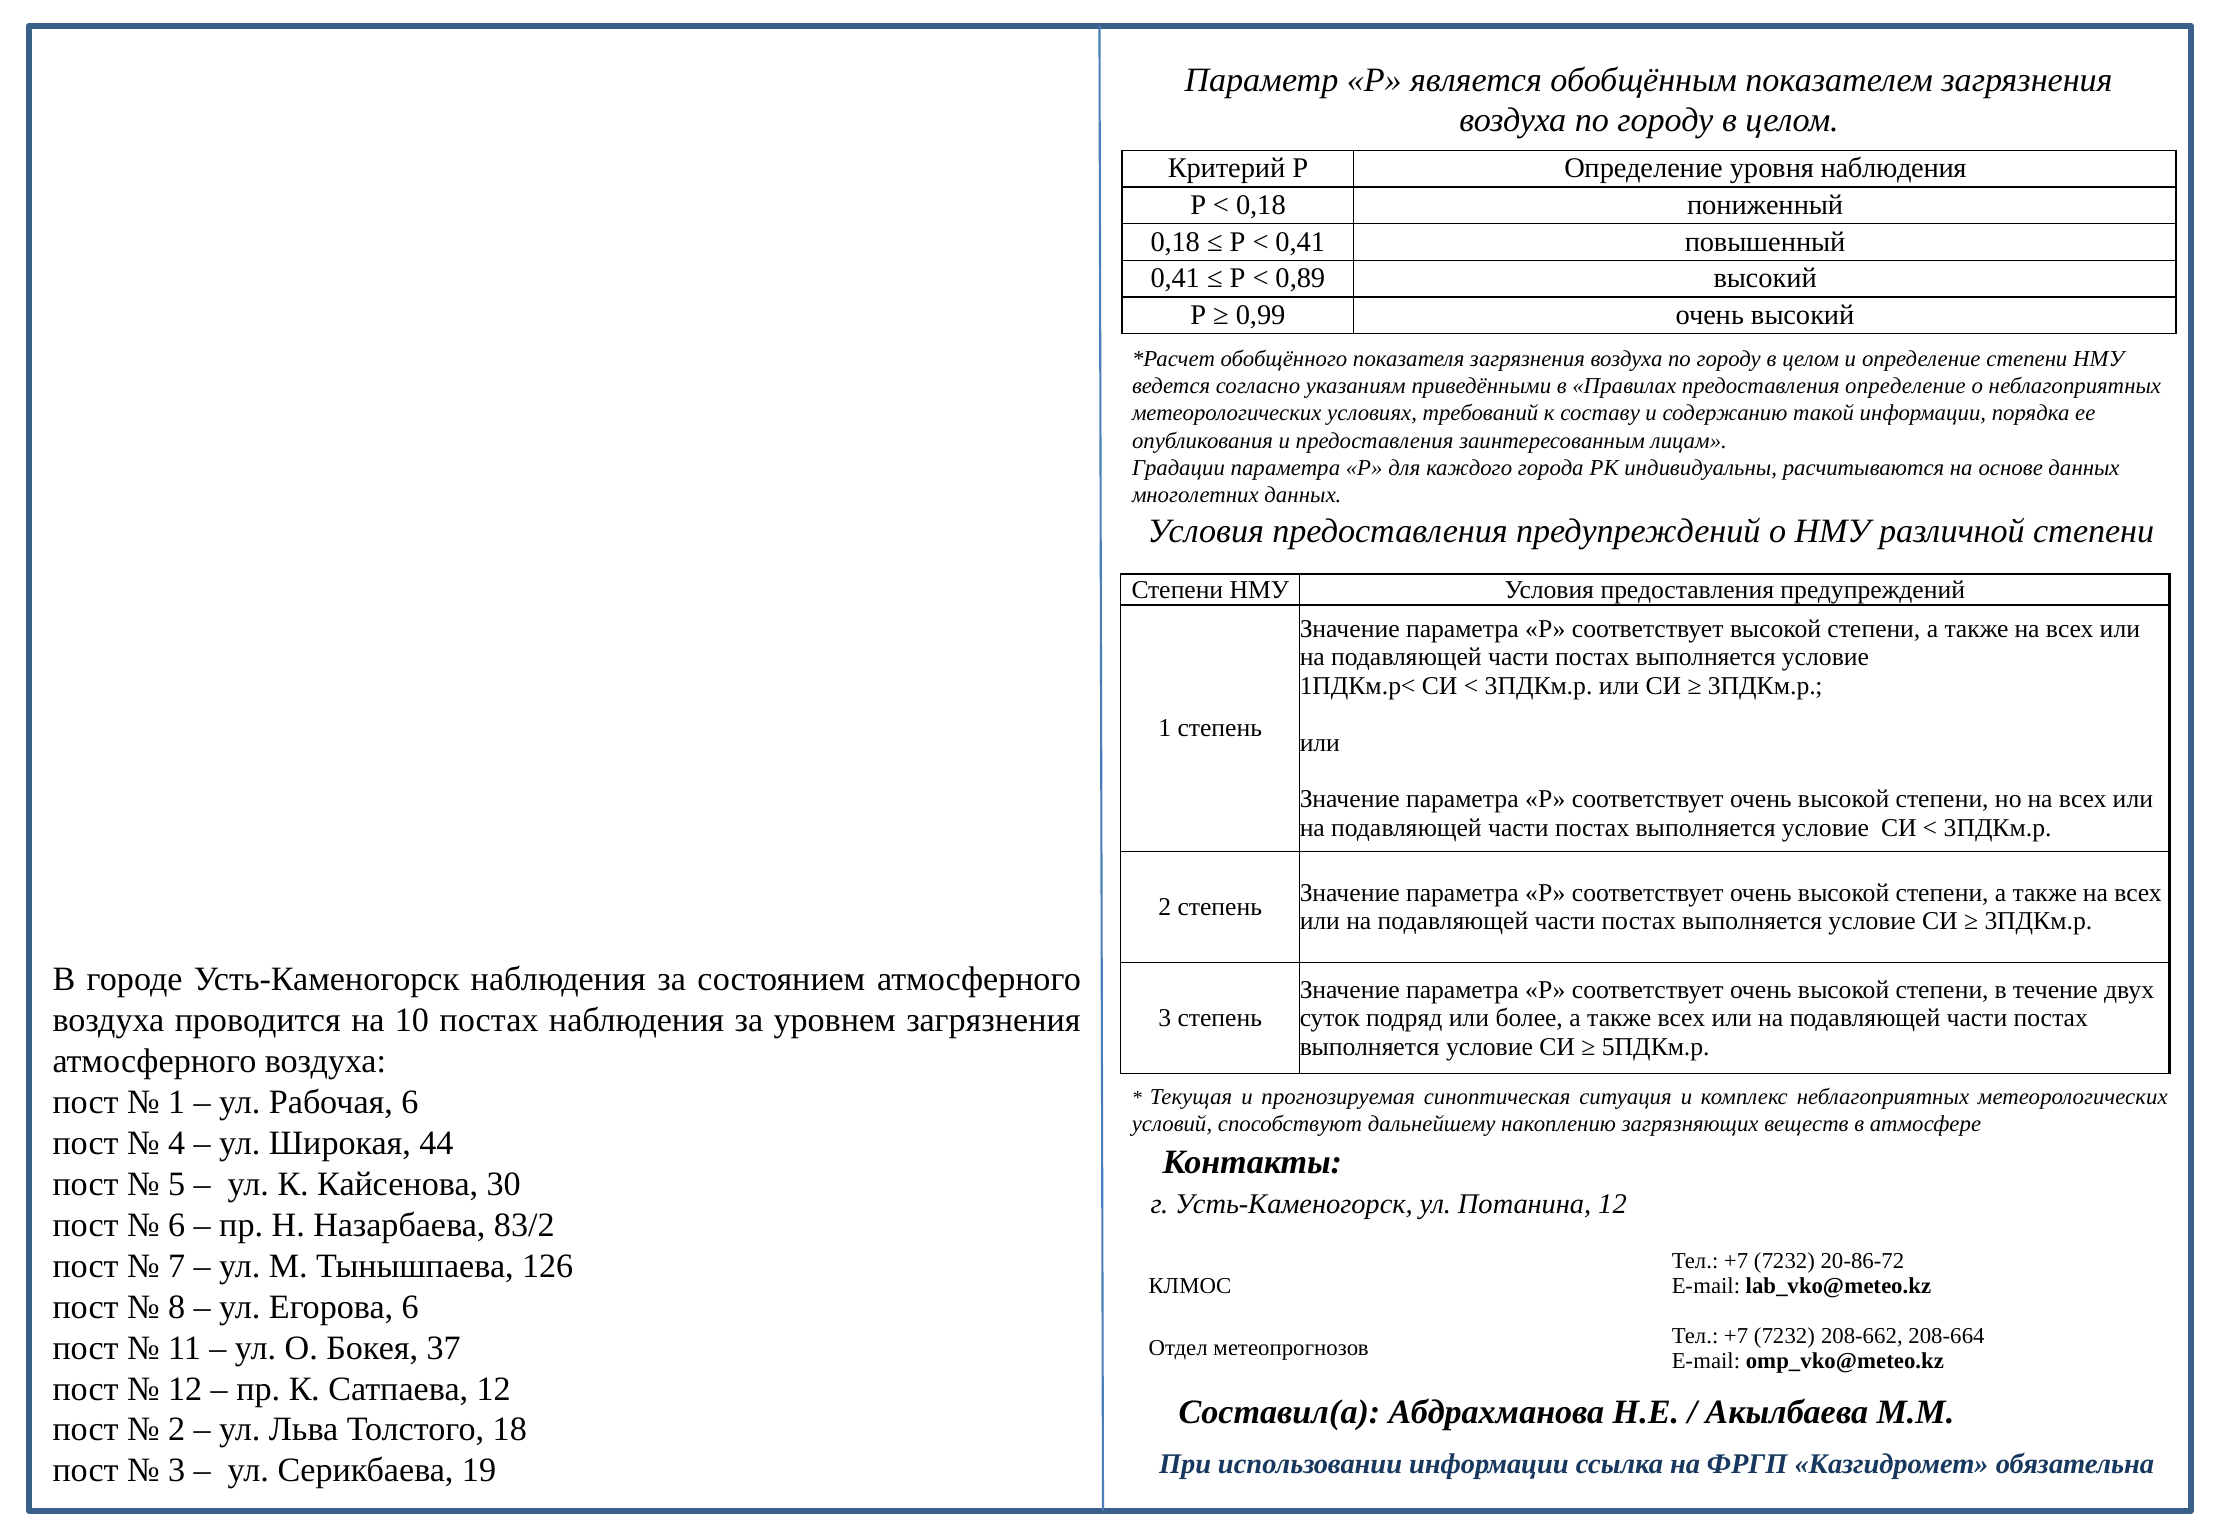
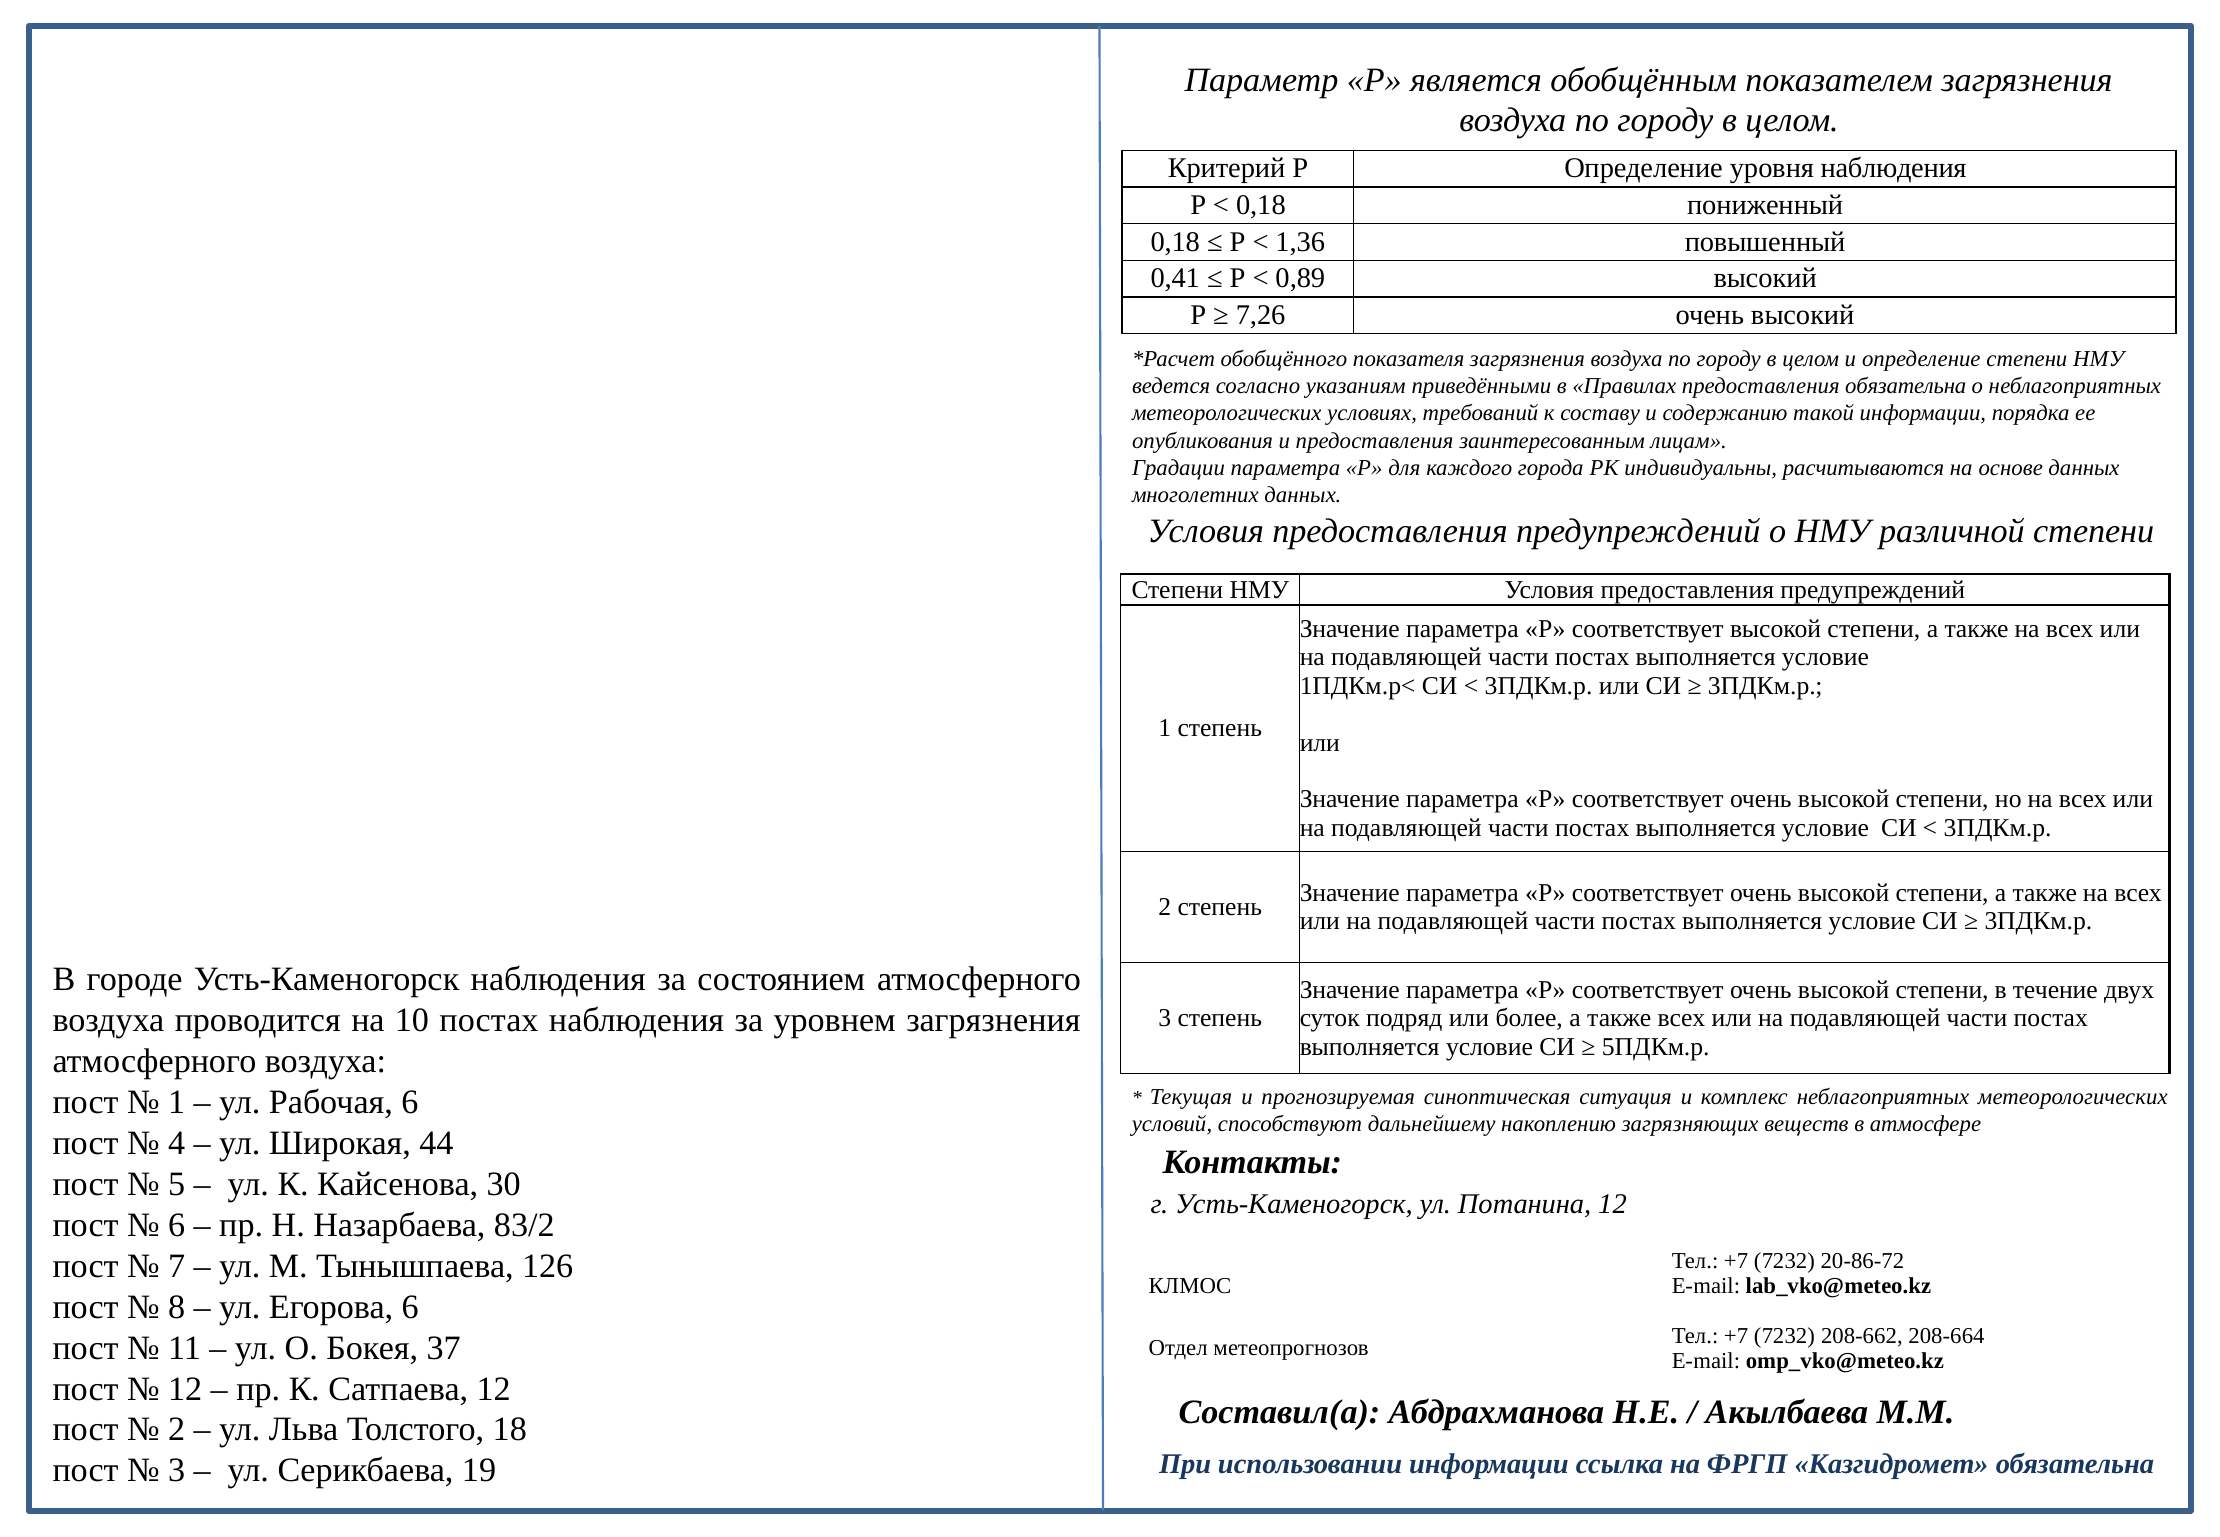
0,41: 0,41 -> 1,36 (1300, 242)
0,99: 0,99 -> 7,26 (1261, 315)
предоставления определение: определение -> обязательна (1906, 386)
